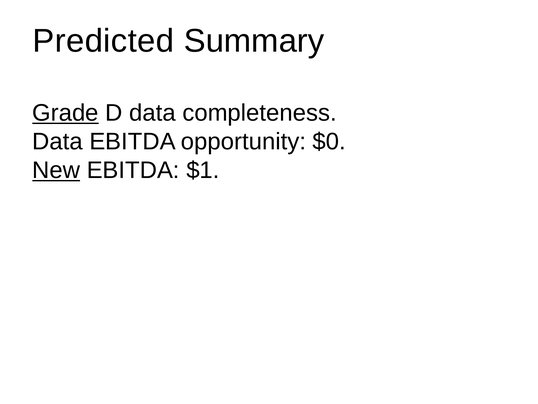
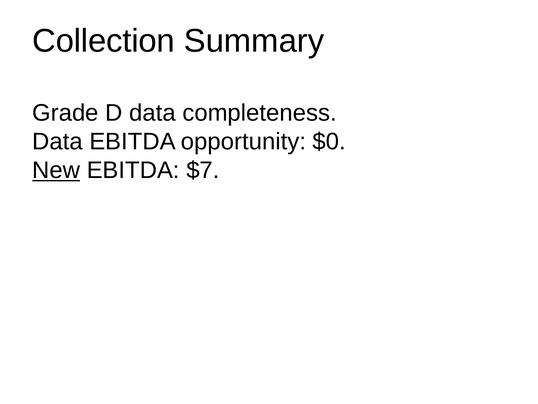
Predicted: Predicted -> Collection (104, 41)
Grade underline: present -> none (65, 113)
$1: $1 -> $7 (203, 170)
